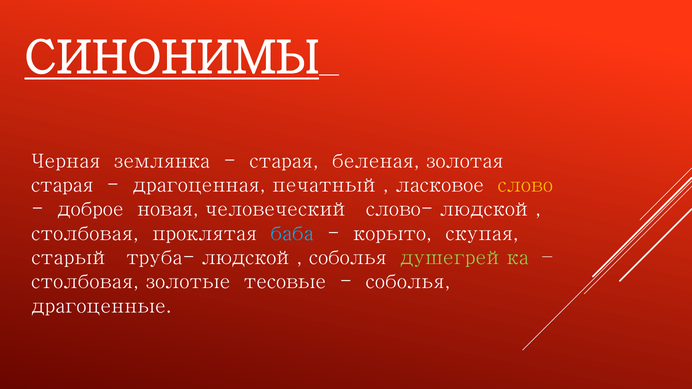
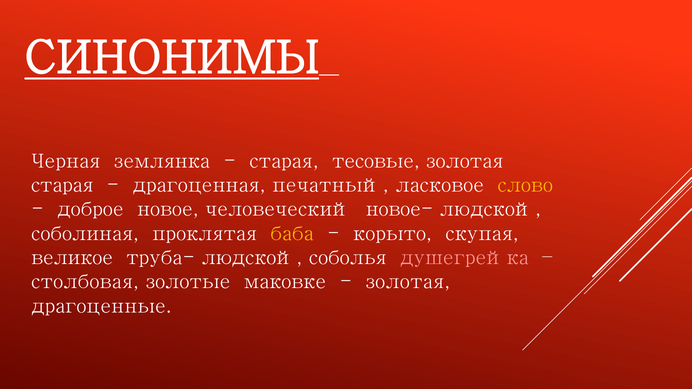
беленая: беленая -> тесовые (376, 161)
новая: новая -> новое (168, 209)
слово-: слово- -> новое- (400, 209)
столбовая: столбовая -> соболиная (85, 234)
баба colour: light blue -> yellow (292, 234)
старый: старый -> великое (72, 258)
душегрейка colour: light green -> pink (464, 258)
тесовые: тесовые -> маковке (285, 282)
соболья: соболья -> золотая (408, 282)
